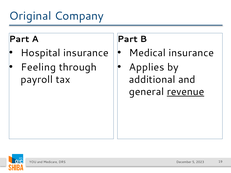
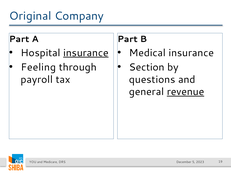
insurance underline: none -> present (86, 53)
Applies: Applies -> Section (147, 67)
additional: additional -> questions (152, 80)
